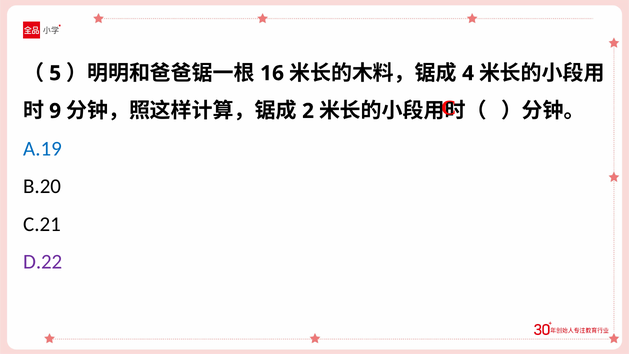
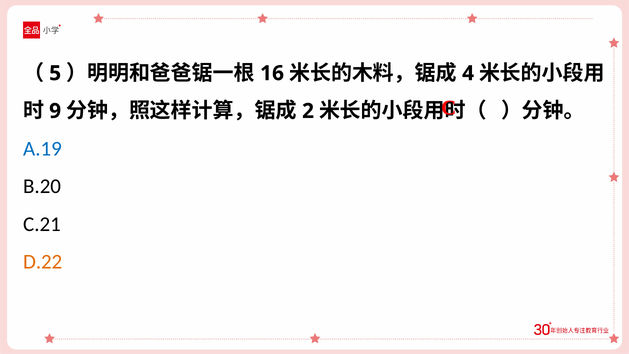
D.22 colour: purple -> orange (43, 262)
